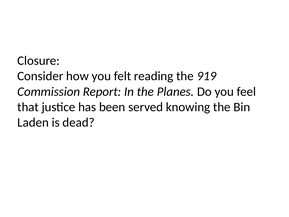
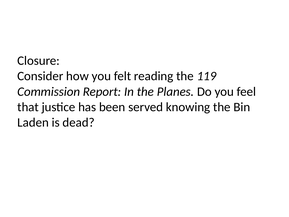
919: 919 -> 119 (207, 76)
